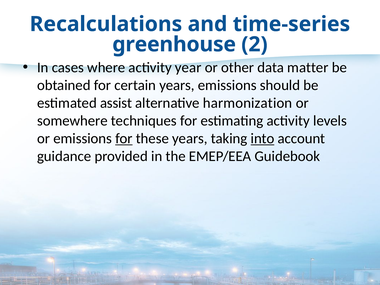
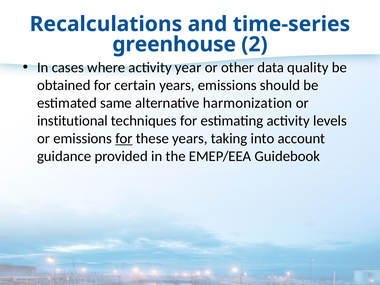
matter: matter -> quality (308, 68)
assist: assist -> same (116, 103)
somewhere: somewhere -> institutional (72, 121)
into underline: present -> none (263, 138)
